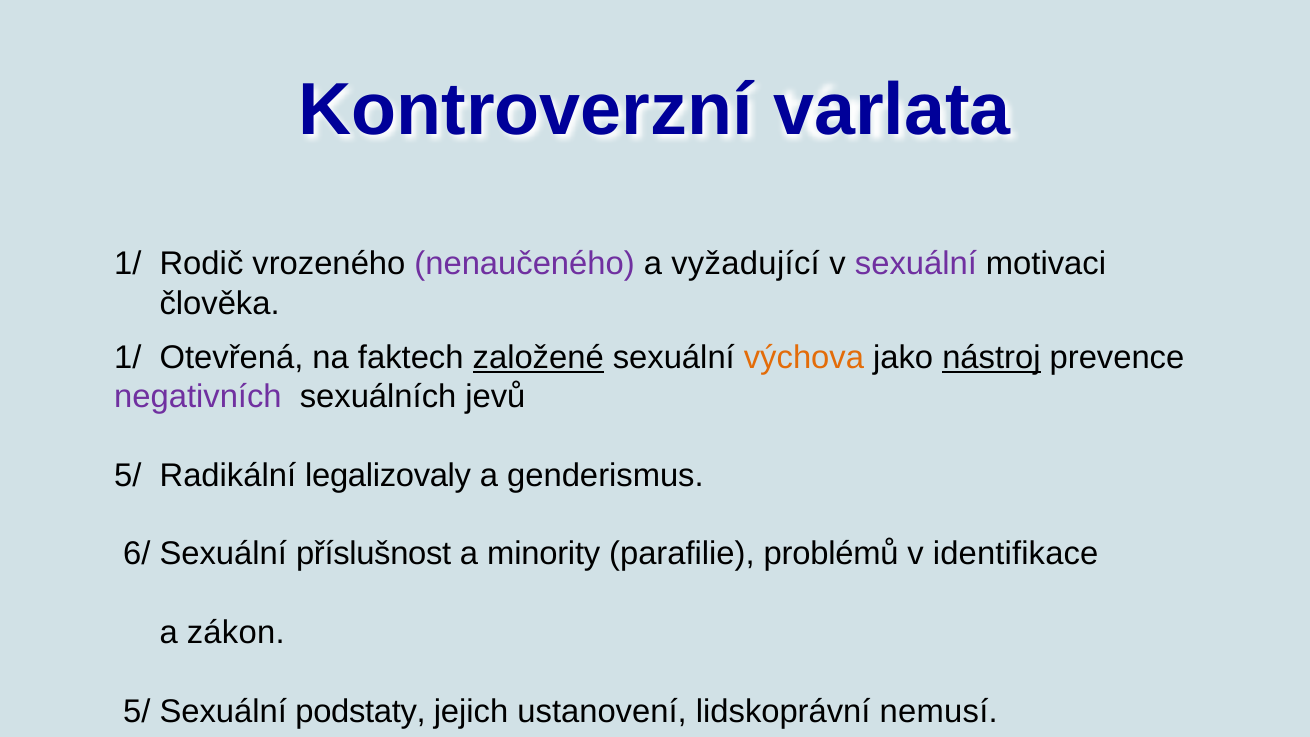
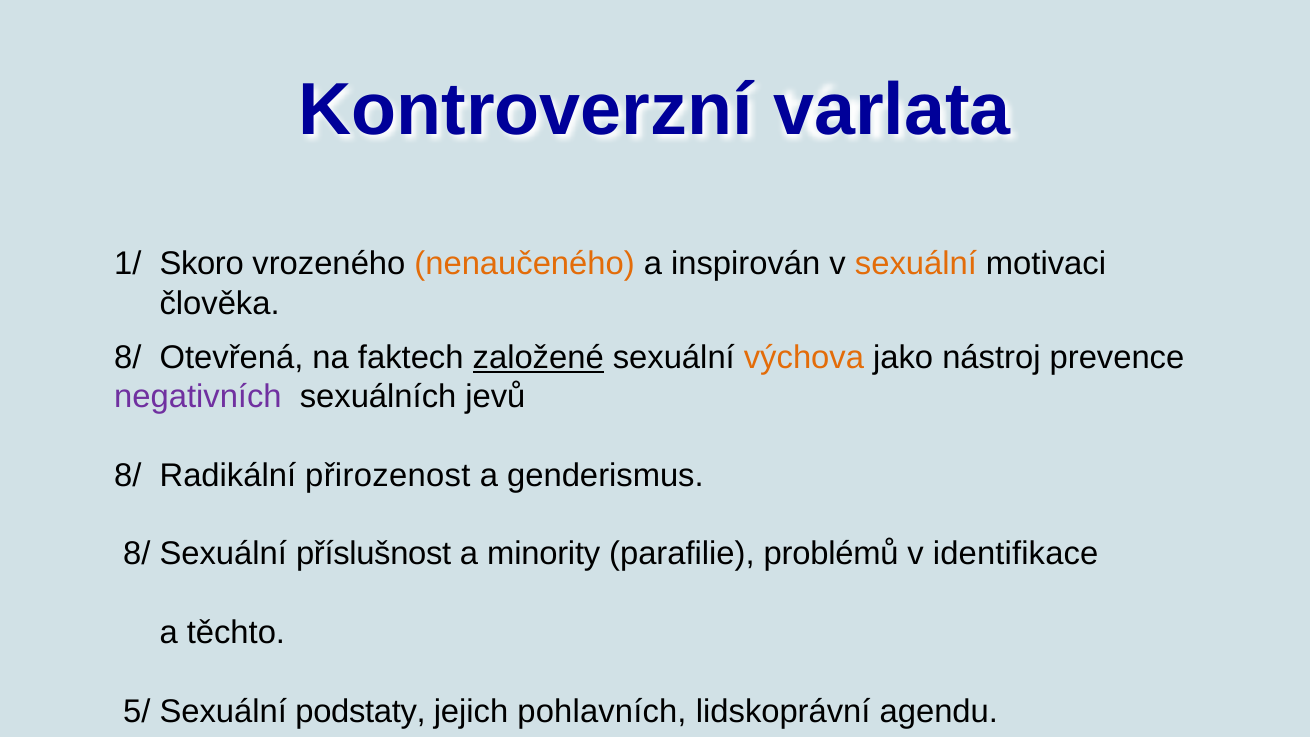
Rodič: Rodič -> Skoro (202, 264)
nenaučeného colour: purple -> orange (525, 264)
vyžadující: vyžadující -> inspirován (746, 264)
sexuální colour: purple -> orange (916, 264)
1/: 1/ -> 8/ (128, 357)
nástroj underline: present -> none (991, 357)
5/: 5/ -> 8/ (128, 475)
legalizovaly: legalizovaly -> přirozenost (388, 475)
6/: 6/ -> 8/ (137, 554)
zákon: zákon -> těchto (236, 633)
ustanovení: ustanovení -> pohlavních (602, 711)
nemusí: nemusí -> agendu (939, 711)
